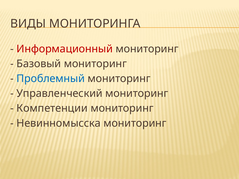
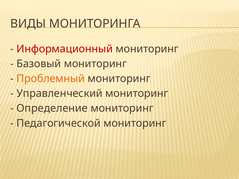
Проблемный colour: blue -> orange (51, 79)
Компетенции: Компетенции -> Определение (52, 108)
Невинномысска: Невинномысска -> Педагогической (59, 123)
